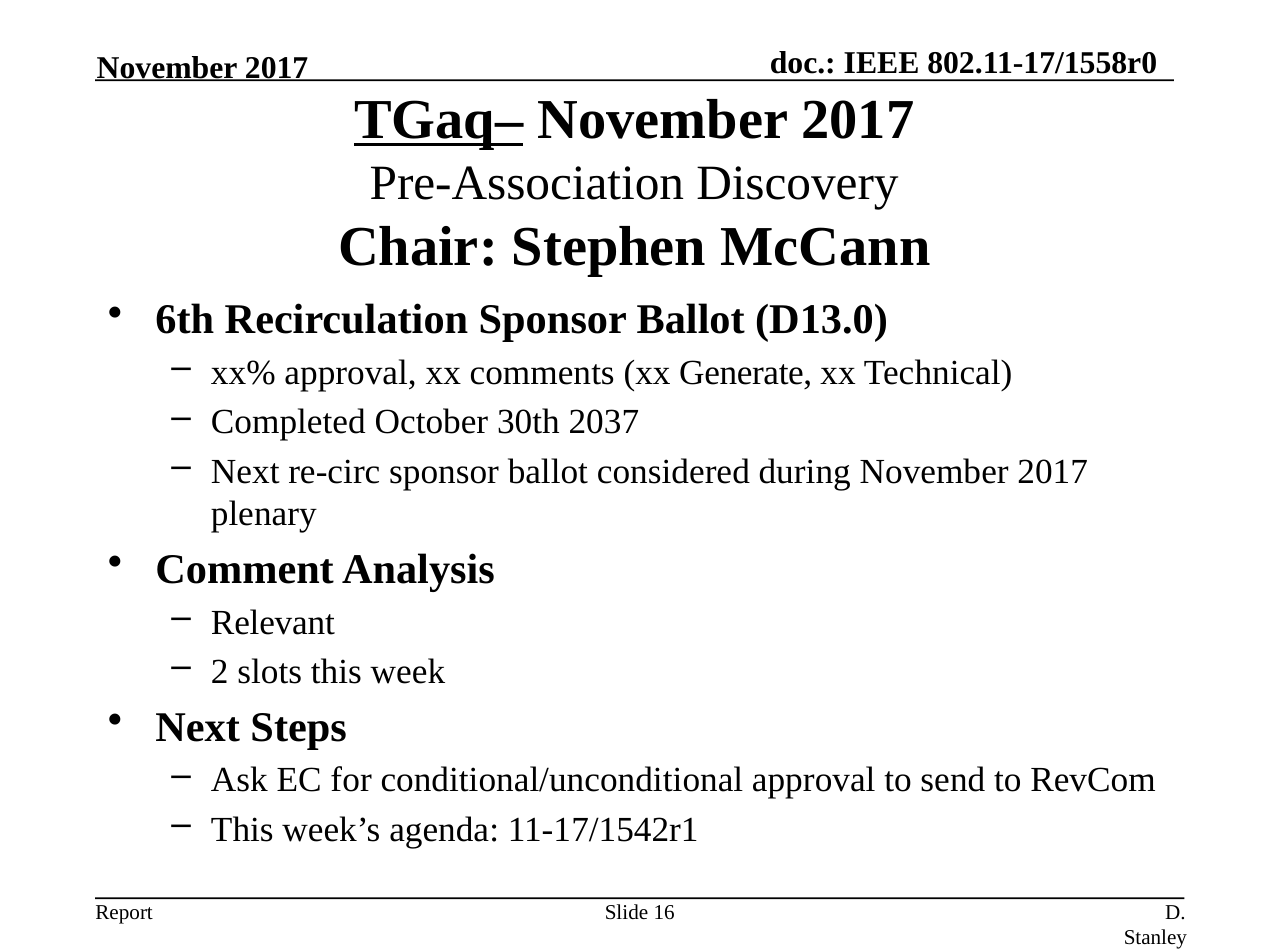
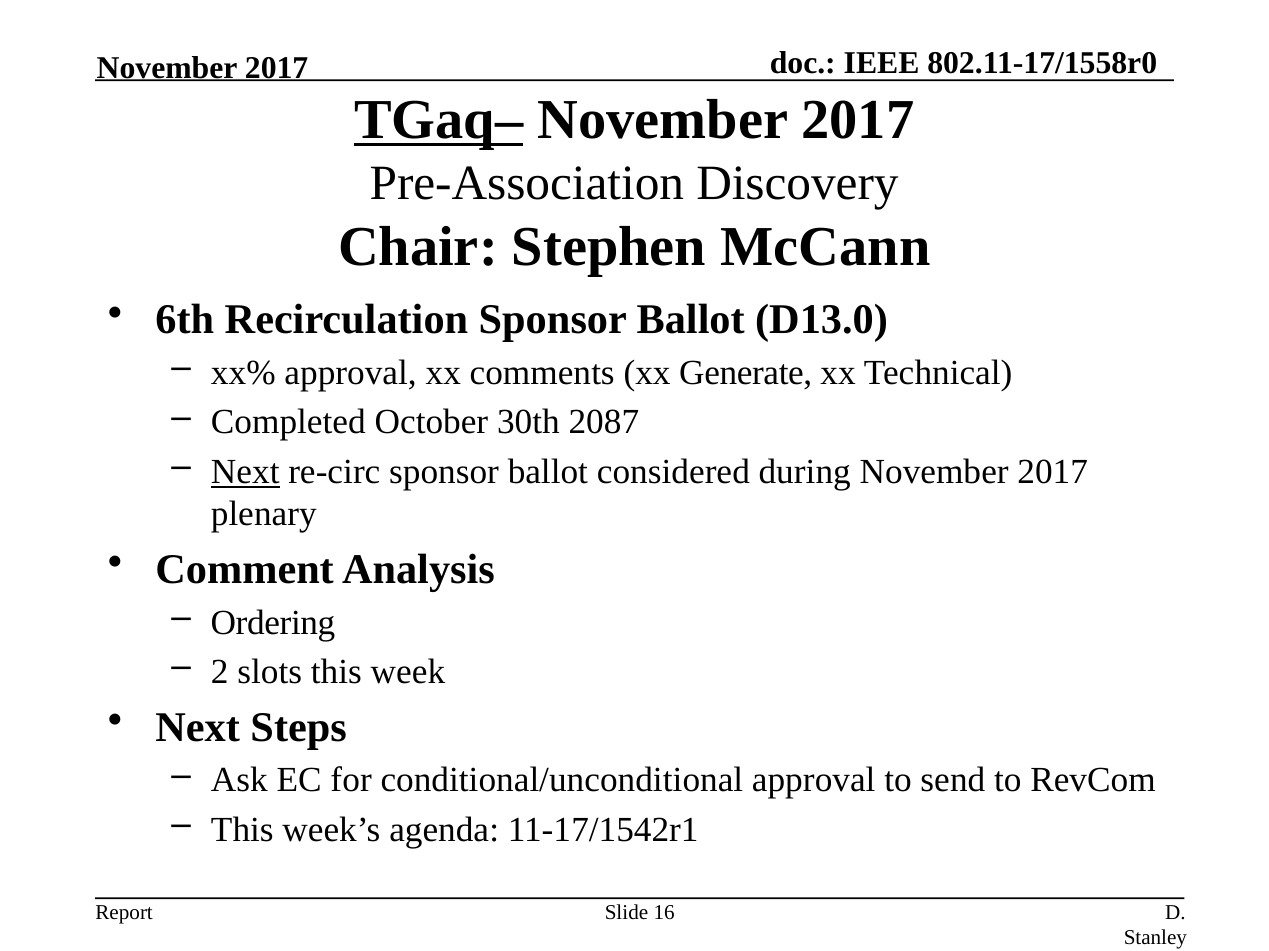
2037: 2037 -> 2087 (604, 423)
Next underline: none -> present (245, 472)
Relevant: Relevant -> Ordering (273, 623)
